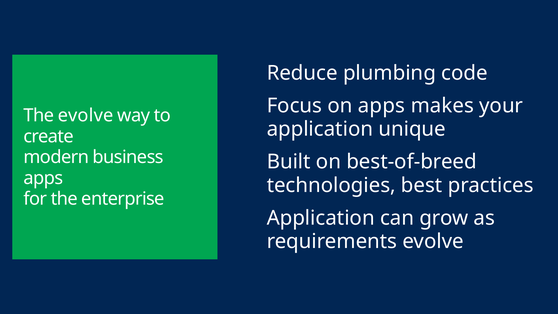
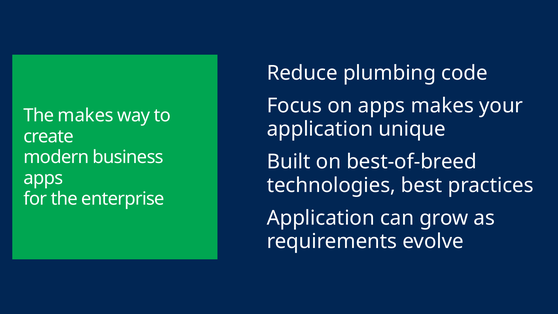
The evolve: evolve -> makes (86, 116)
